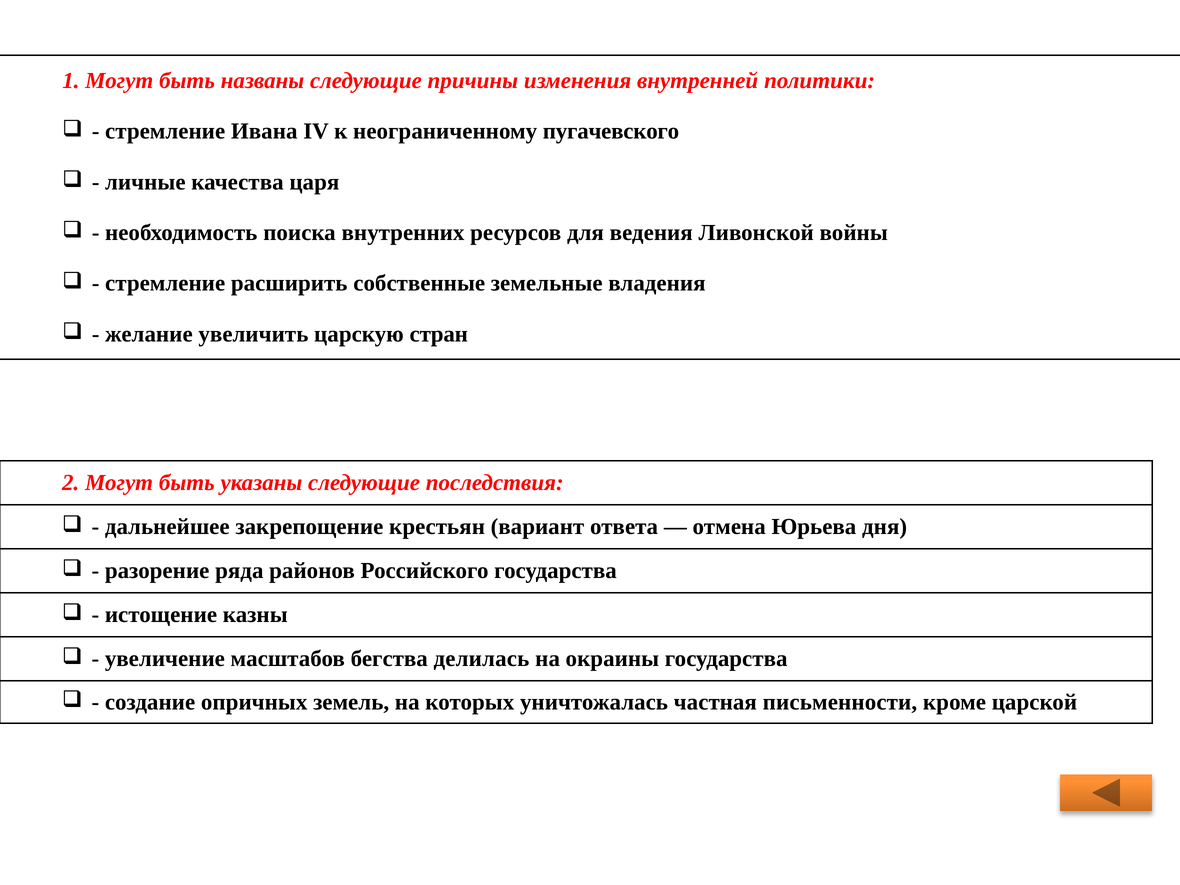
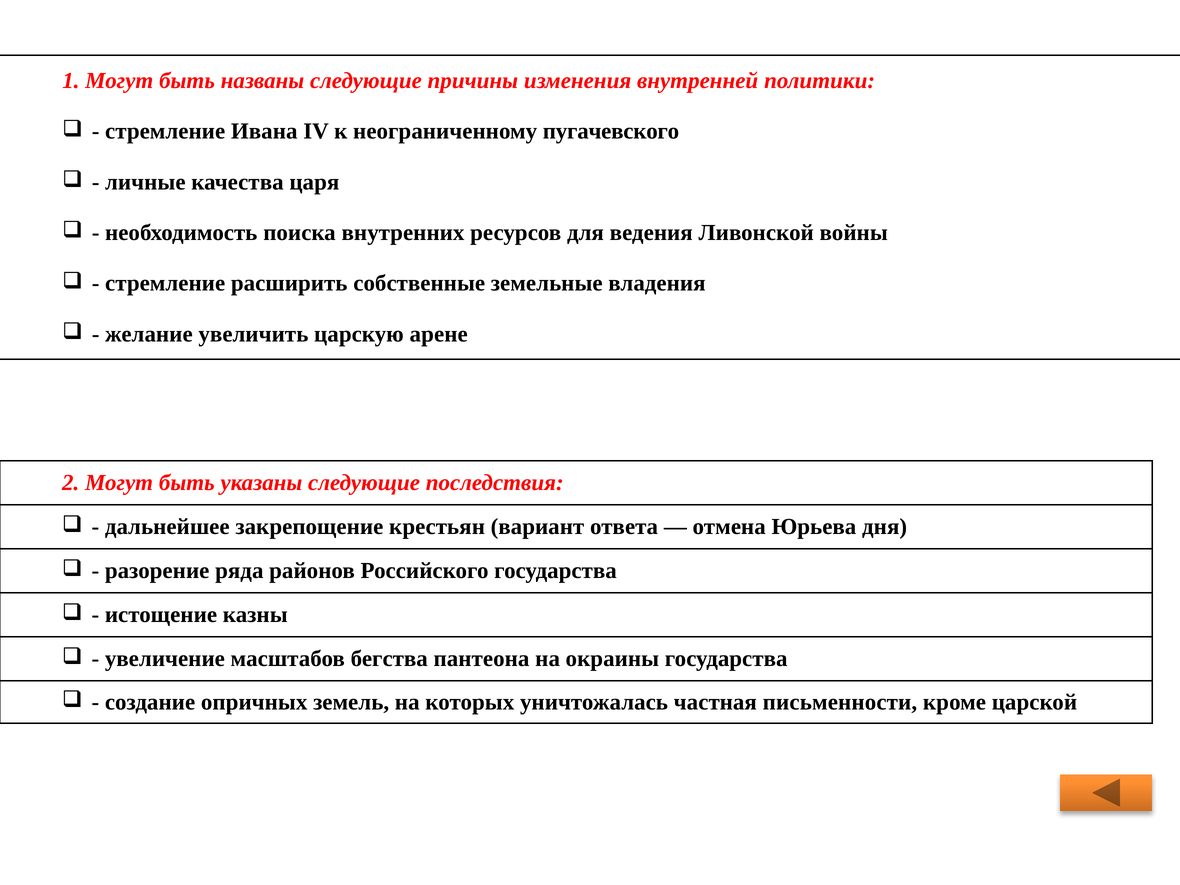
стран: стран -> арене (439, 334)
делилась: делилась -> пантеона (481, 659)
